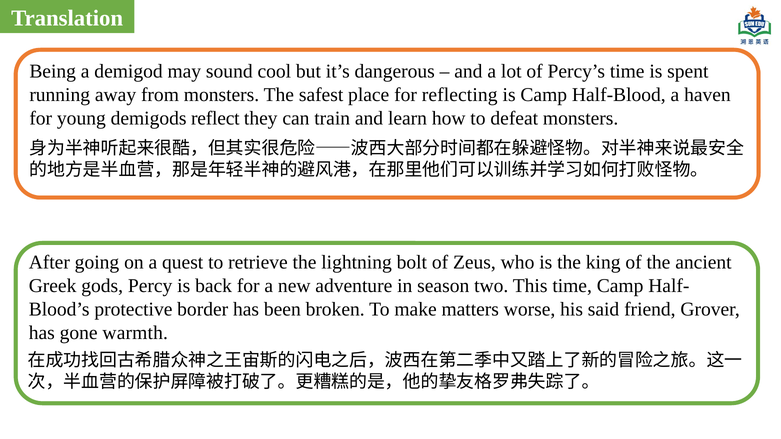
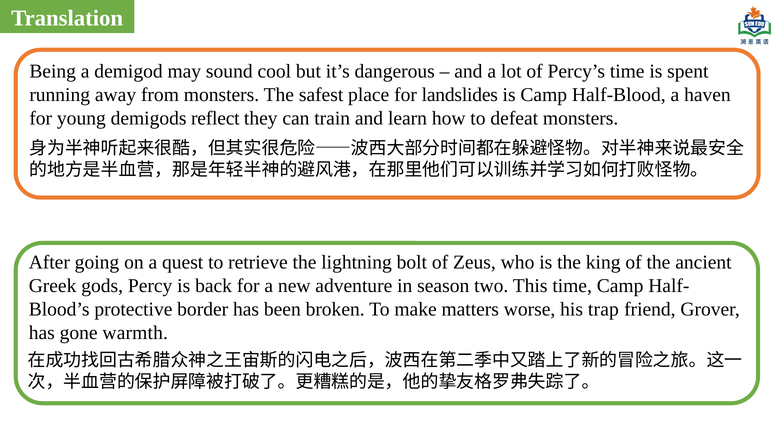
reflecting: reflecting -> landslides (460, 95)
said: said -> trap (603, 309)
